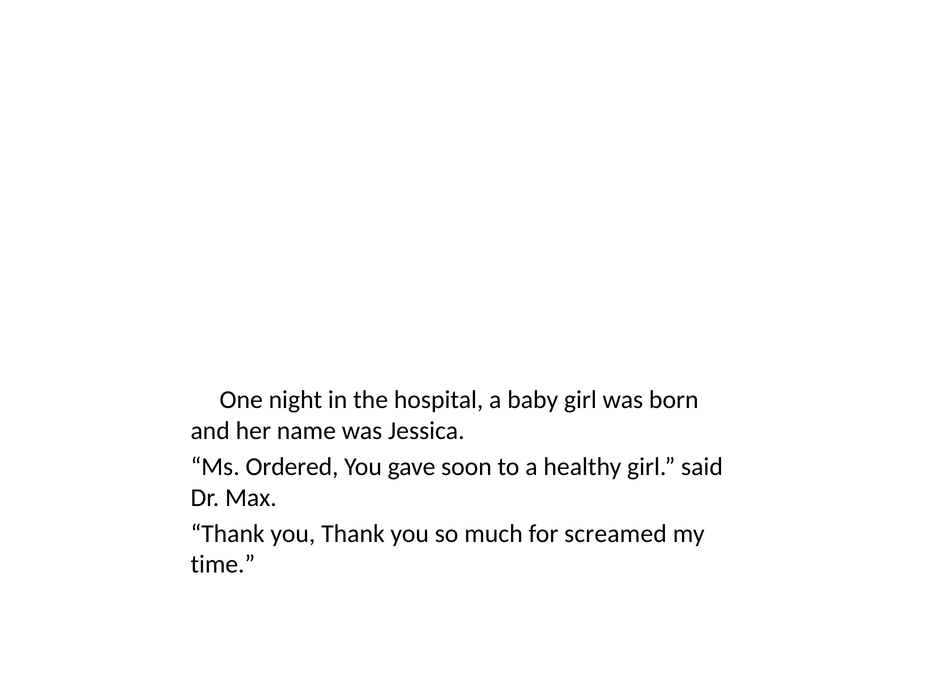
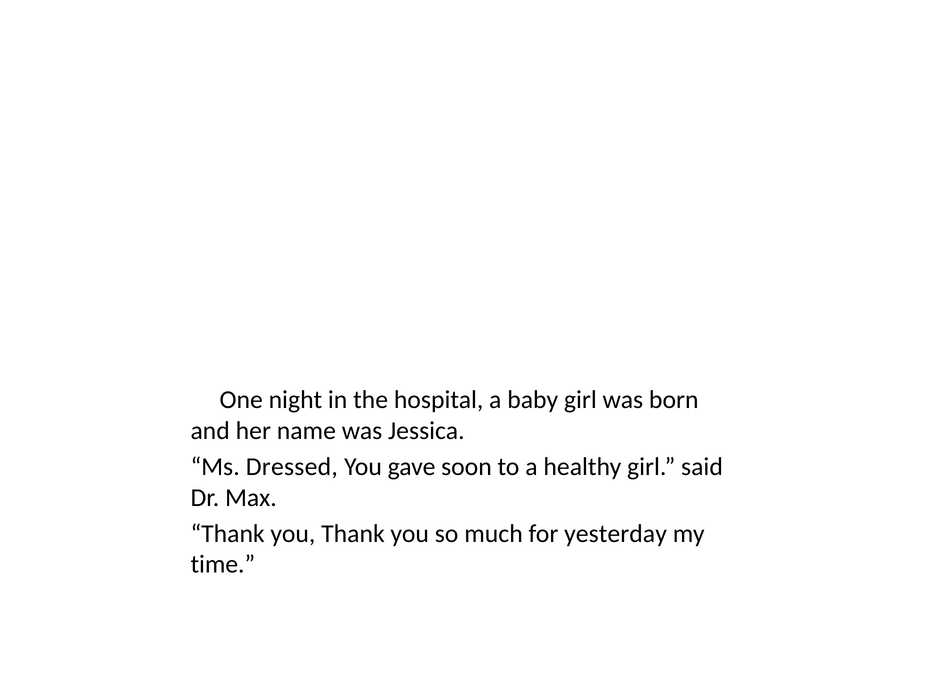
Ordered: Ordered -> Dressed (292, 467)
screamed: screamed -> yesterday (616, 533)
